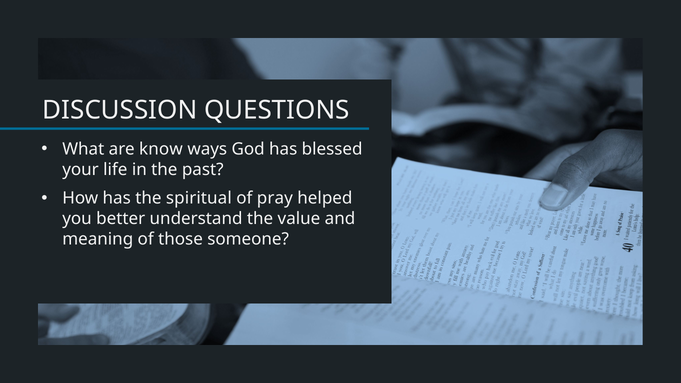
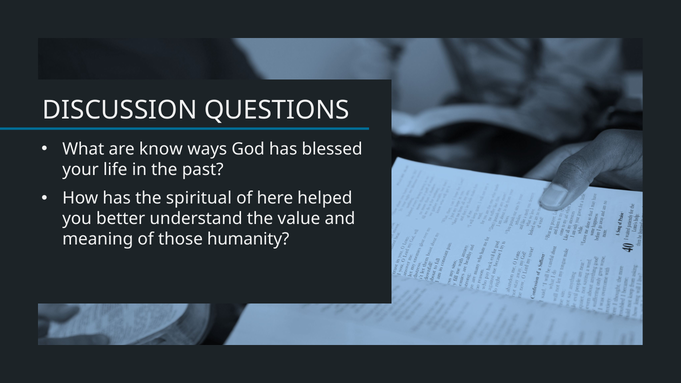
pray: pray -> here (275, 198)
someone: someone -> humanity (248, 239)
